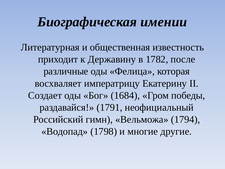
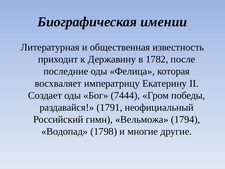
различные: различные -> последние (66, 71)
1684: 1684 -> 7444 (125, 95)
